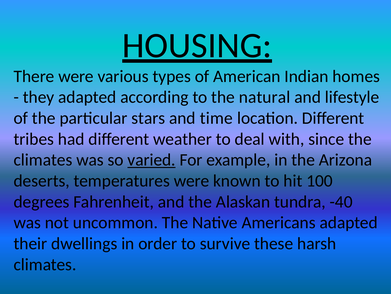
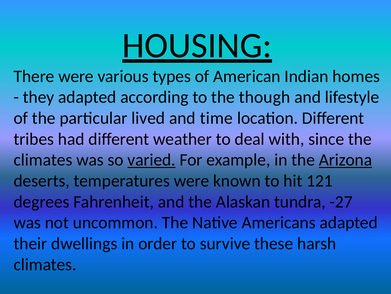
natural: natural -> though (265, 97)
stars: stars -> lived (148, 118)
Arizona underline: none -> present (346, 160)
100: 100 -> 121 (320, 180)
-40: -40 -> -27 (341, 201)
